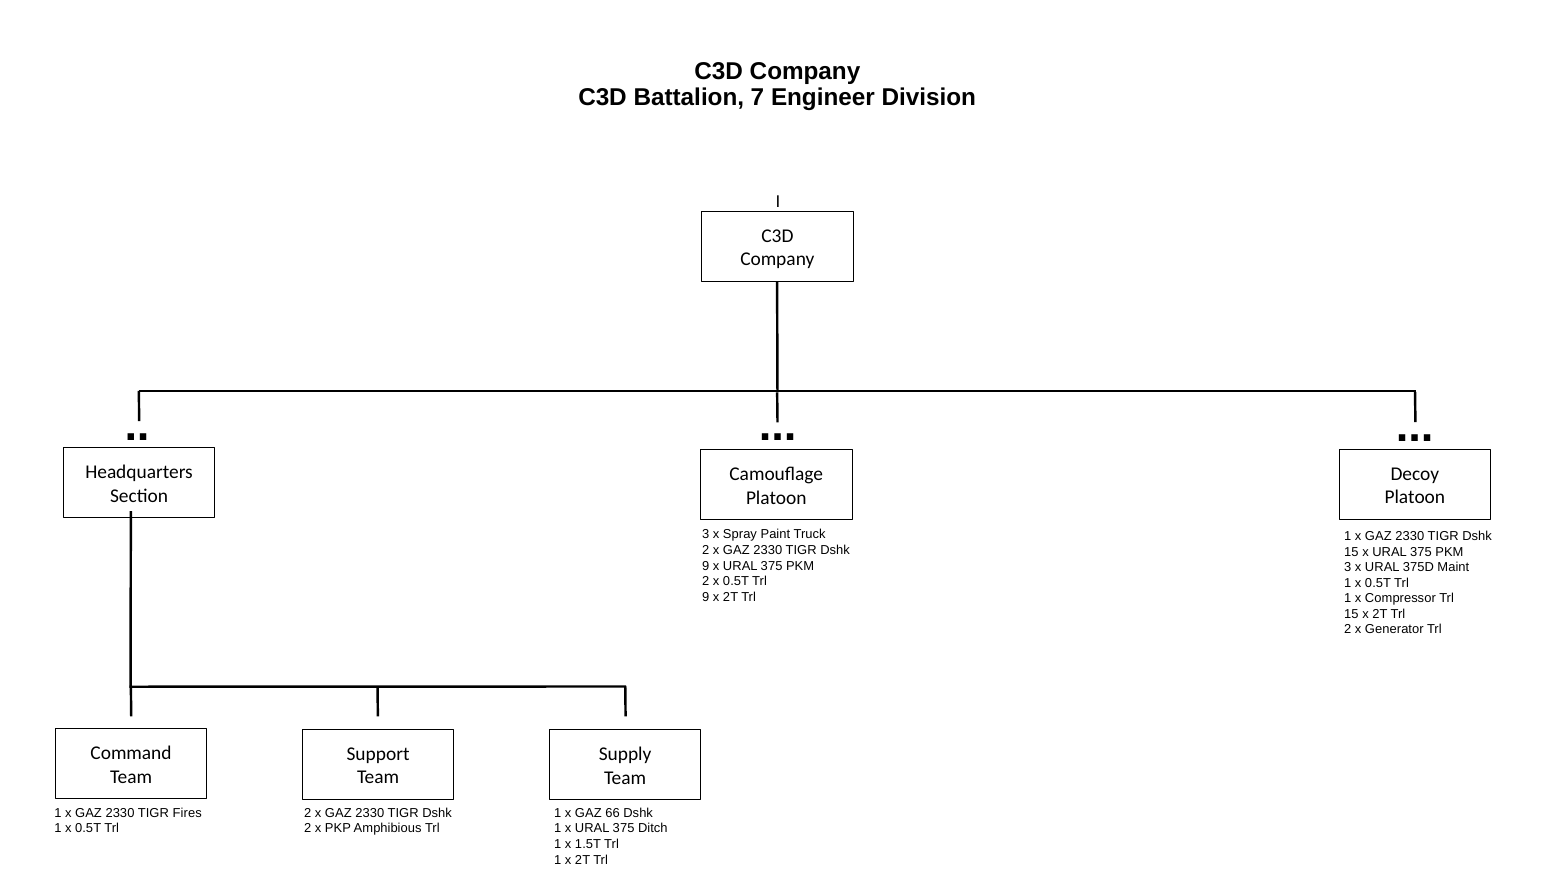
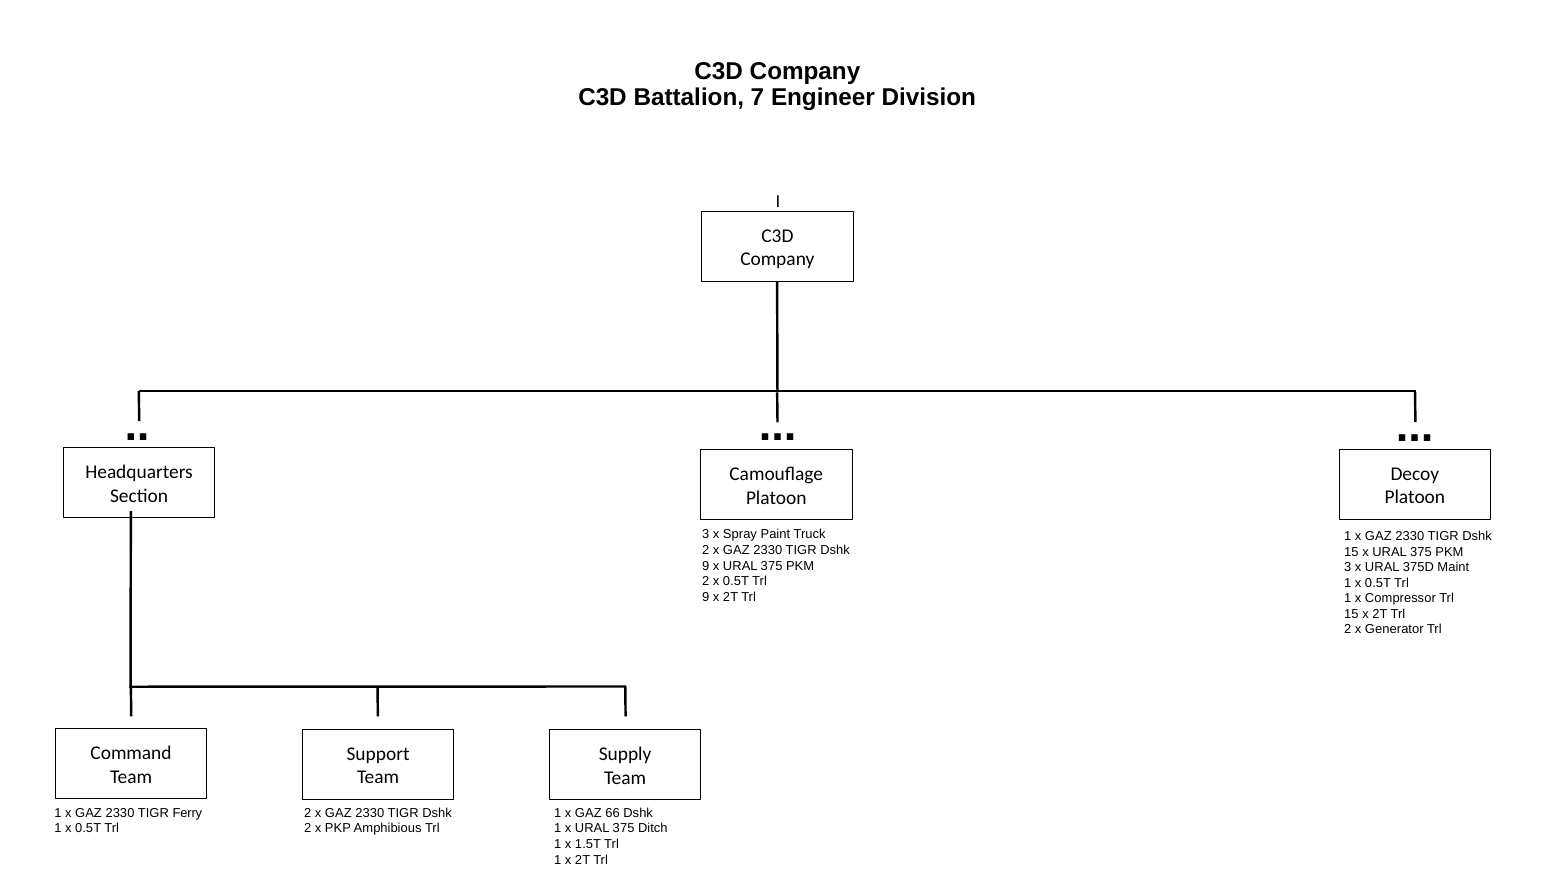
Fires: Fires -> Ferry (187, 813)
